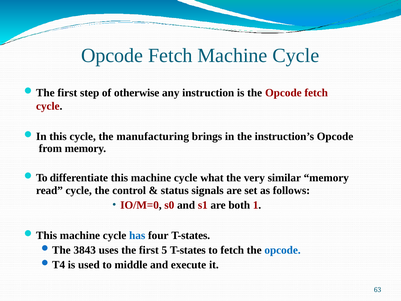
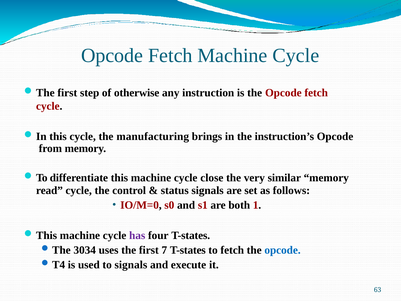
what: what -> close (212, 178)
has colour: blue -> purple (137, 235)
3843: 3843 -> 3034 (85, 250)
5: 5 -> 7 (164, 250)
to middle: middle -> signals (131, 265)
